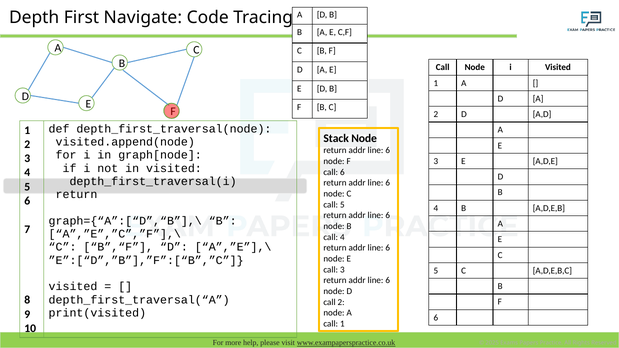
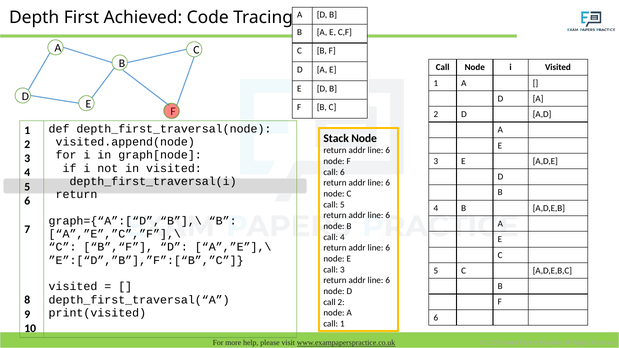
Navigate: Navigate -> Achieved (143, 17)
